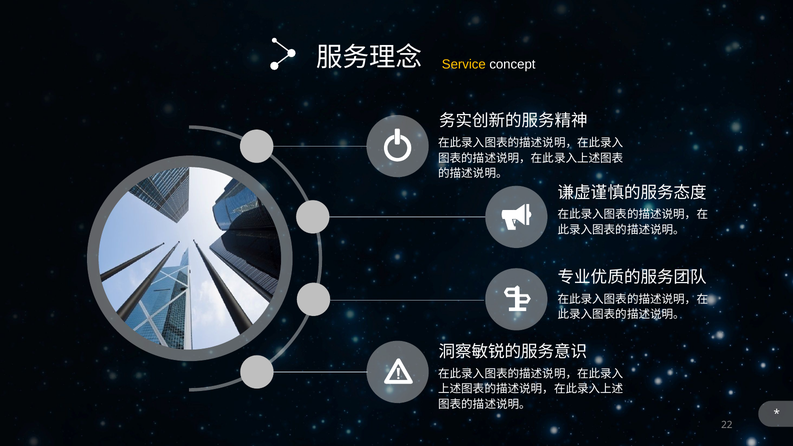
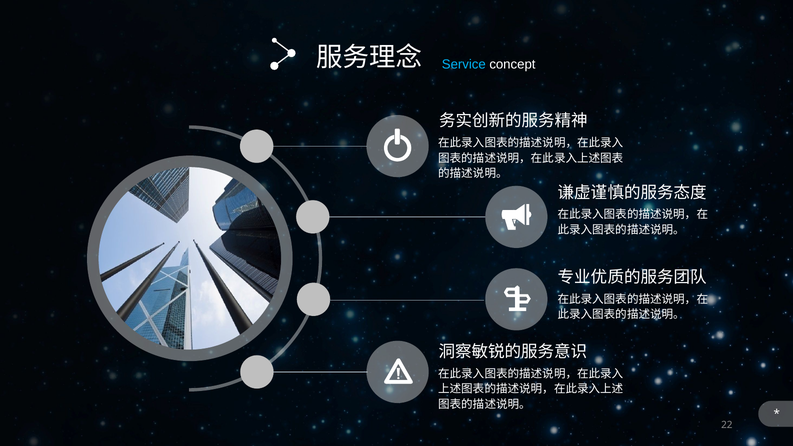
Service colour: yellow -> light blue (464, 64)
